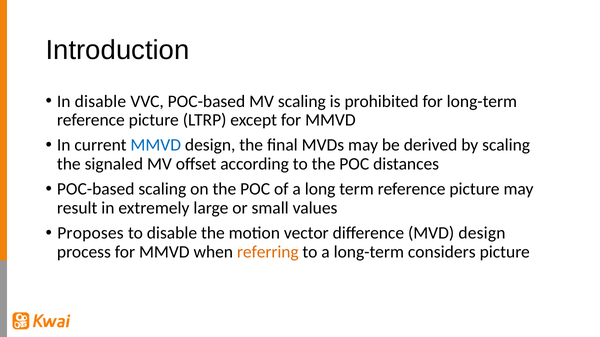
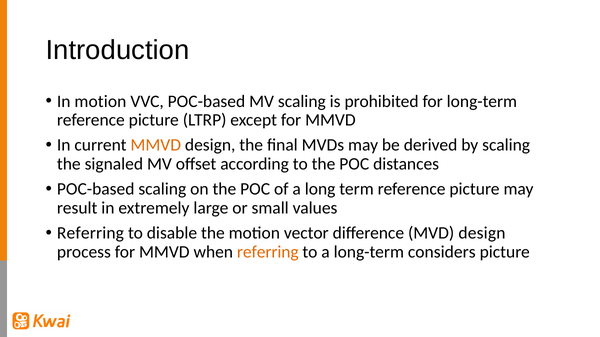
In disable: disable -> motion (100, 101)
MMVD colour: blue -> orange (156, 145)
Proposes: Proposes -> Referring (90, 233)
